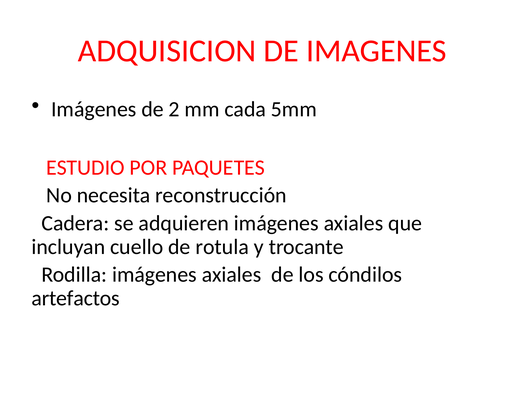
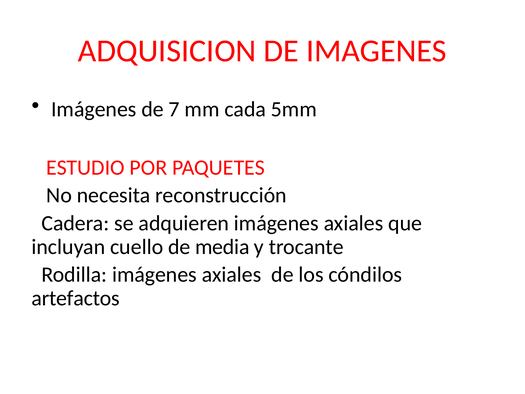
2: 2 -> 7 (174, 109)
rotula: rotula -> media (222, 247)
